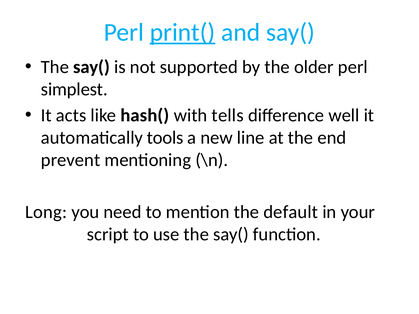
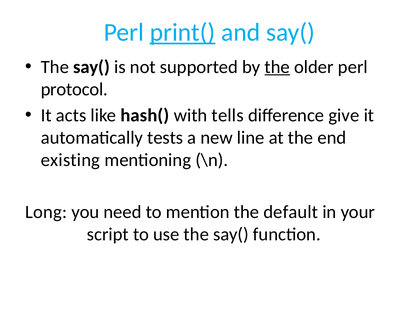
the underline: none -> present (277, 67)
simplest: simplest -> protocol (74, 89)
well: well -> give (344, 115)
tools: tools -> tests (165, 138)
prevent: prevent -> existing (70, 160)
